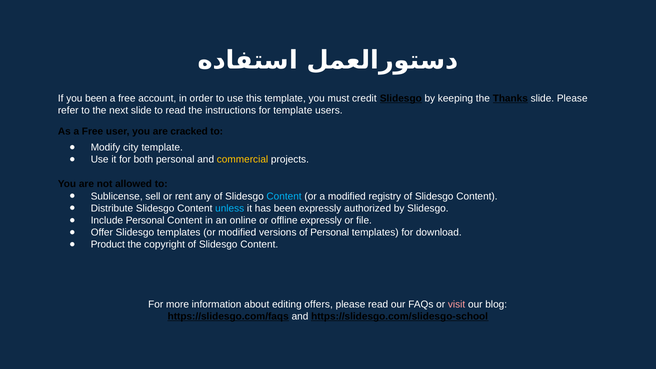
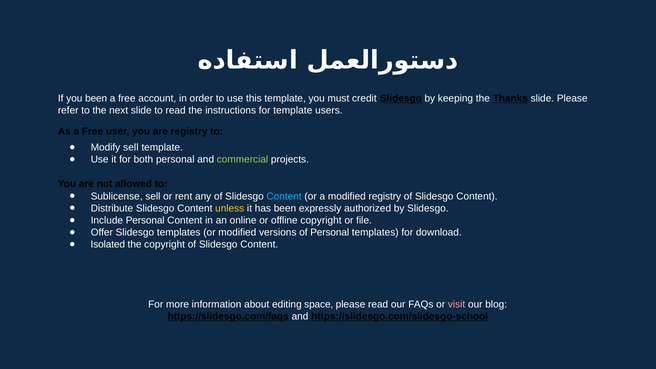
are cracked: cracked -> registry (189, 132)
Modify city: city -> sell (131, 147)
commercial colour: yellow -> light green (243, 159)
unless colour: light blue -> yellow (230, 208)
offline expressly: expressly -> copyright (321, 220)
Product: Product -> Isolated (108, 244)
offers: offers -> space (319, 305)
